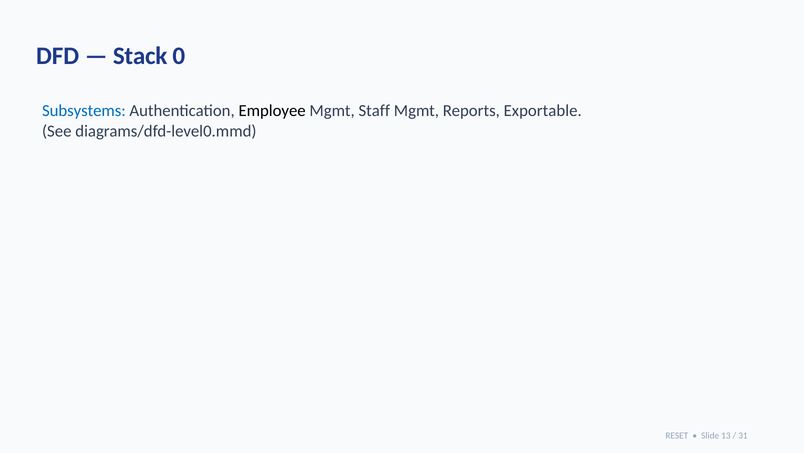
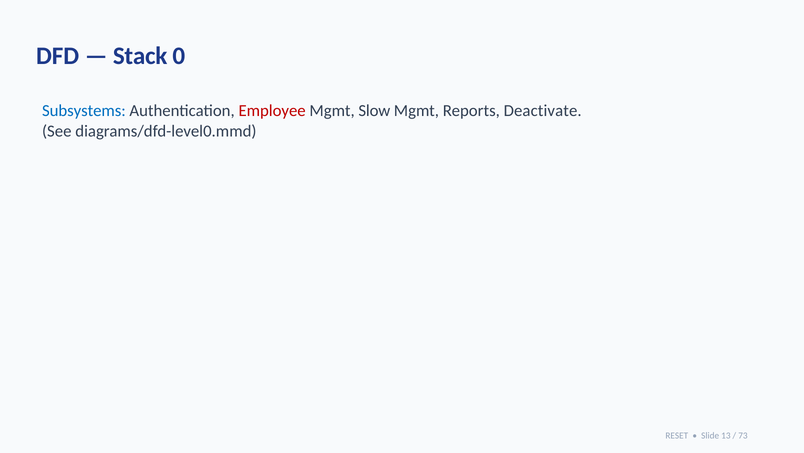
Employee colour: black -> red (272, 111)
Staff: Staff -> Slow (374, 111)
Exportable: Exportable -> Deactivate (543, 111)
31: 31 -> 73 (743, 435)
